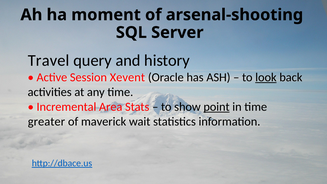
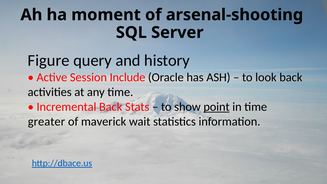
Travel: Travel -> Figure (49, 60)
Xevent: Xevent -> Include (127, 77)
look underline: present -> none (266, 77)
Incremental Area: Area -> Back (111, 107)
